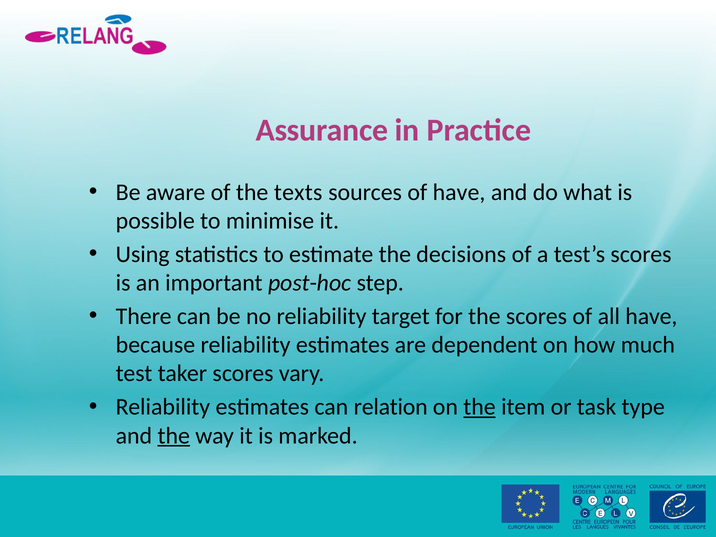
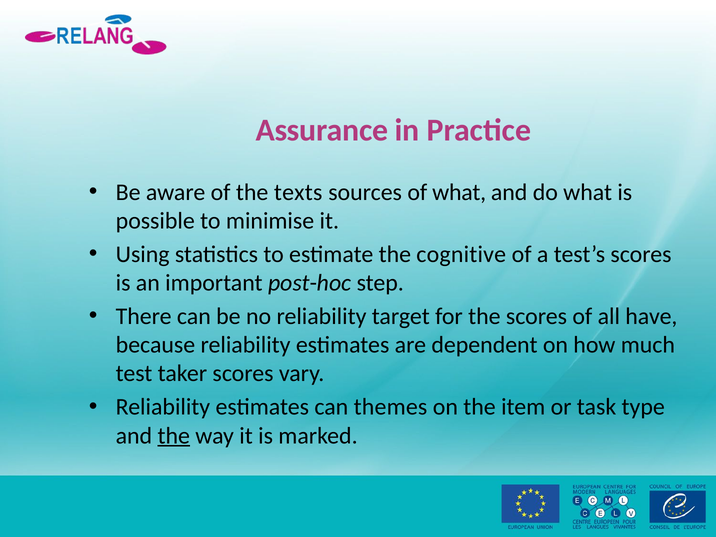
of have: have -> what (459, 192)
decisions: decisions -> cognitive (461, 254)
relation: relation -> themes (391, 407)
the underline: present -> none (480, 407)
